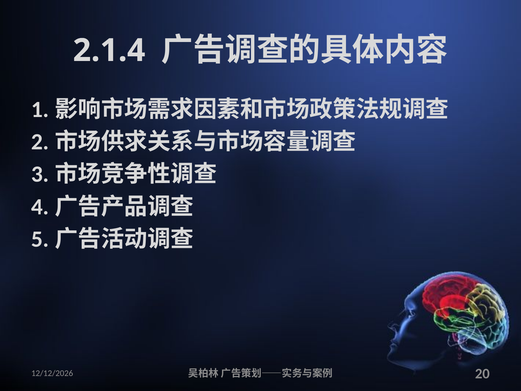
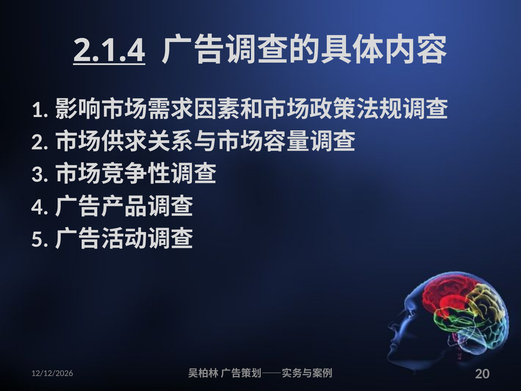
2.1.4 underline: none -> present (109, 50)
